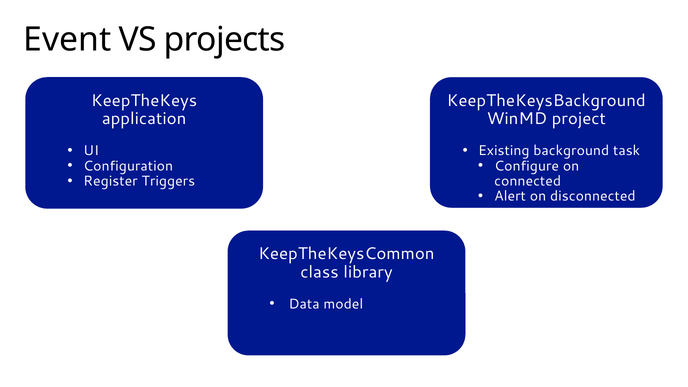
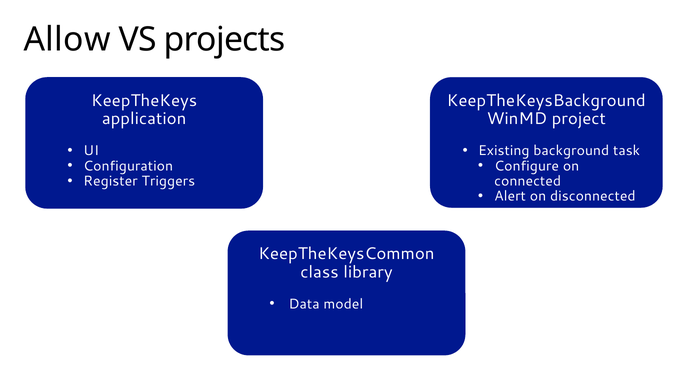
Event: Event -> Allow (67, 39)
